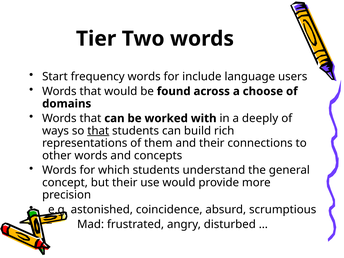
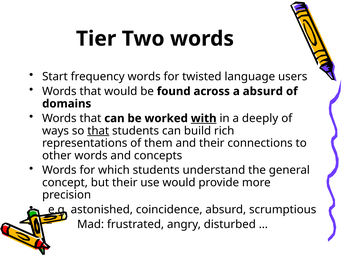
include: include -> twisted (202, 77)
a choose: choose -> absurd (263, 91)
with underline: none -> present (204, 118)
